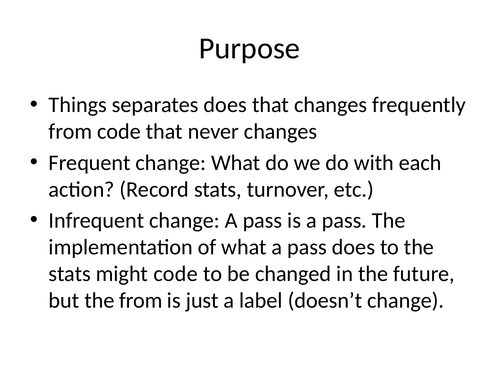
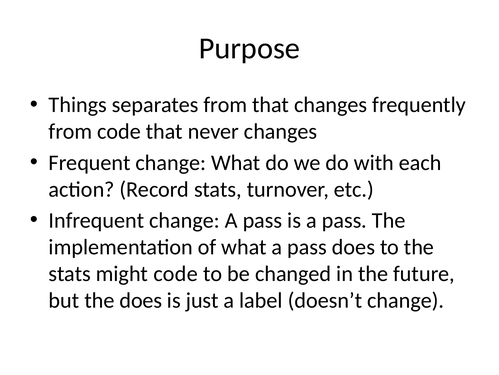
separates does: does -> from (225, 105)
the from: from -> does (141, 300)
